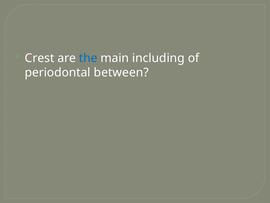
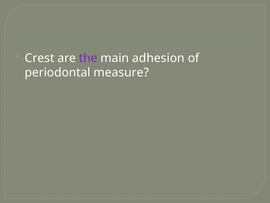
the colour: blue -> purple (88, 58)
including: including -> adhesion (158, 58)
between: between -> measure (121, 72)
